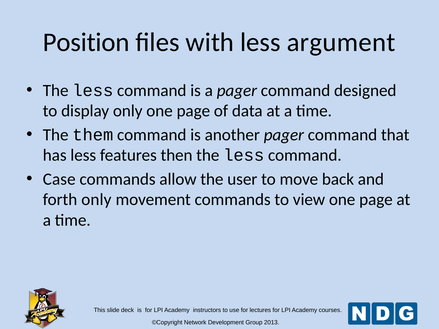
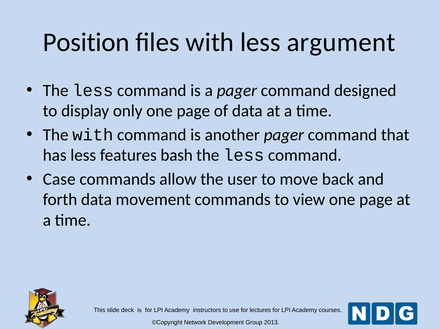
The them: them -> with (93, 135)
then: then -> bash (177, 155)
forth only: only -> data (96, 200)
